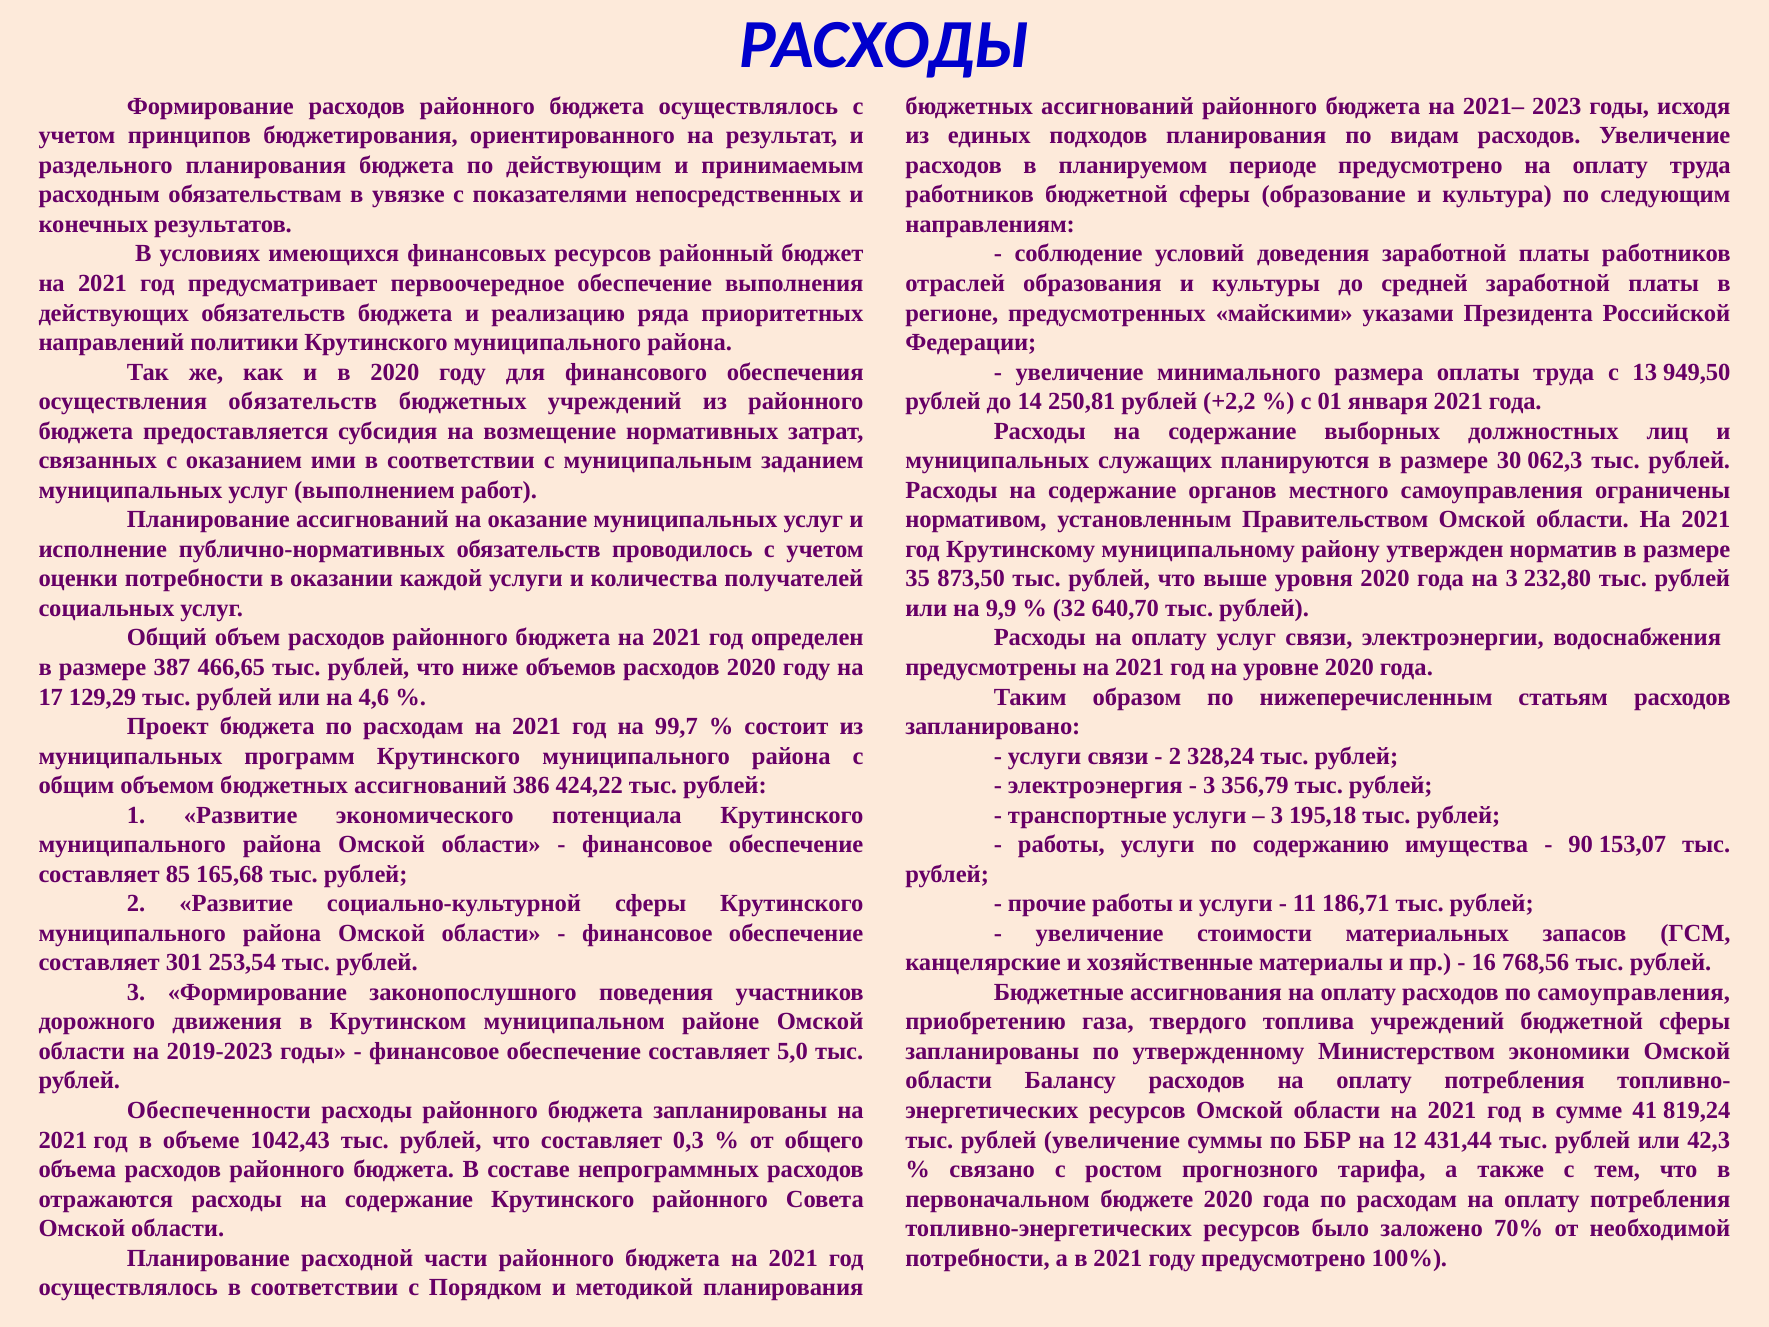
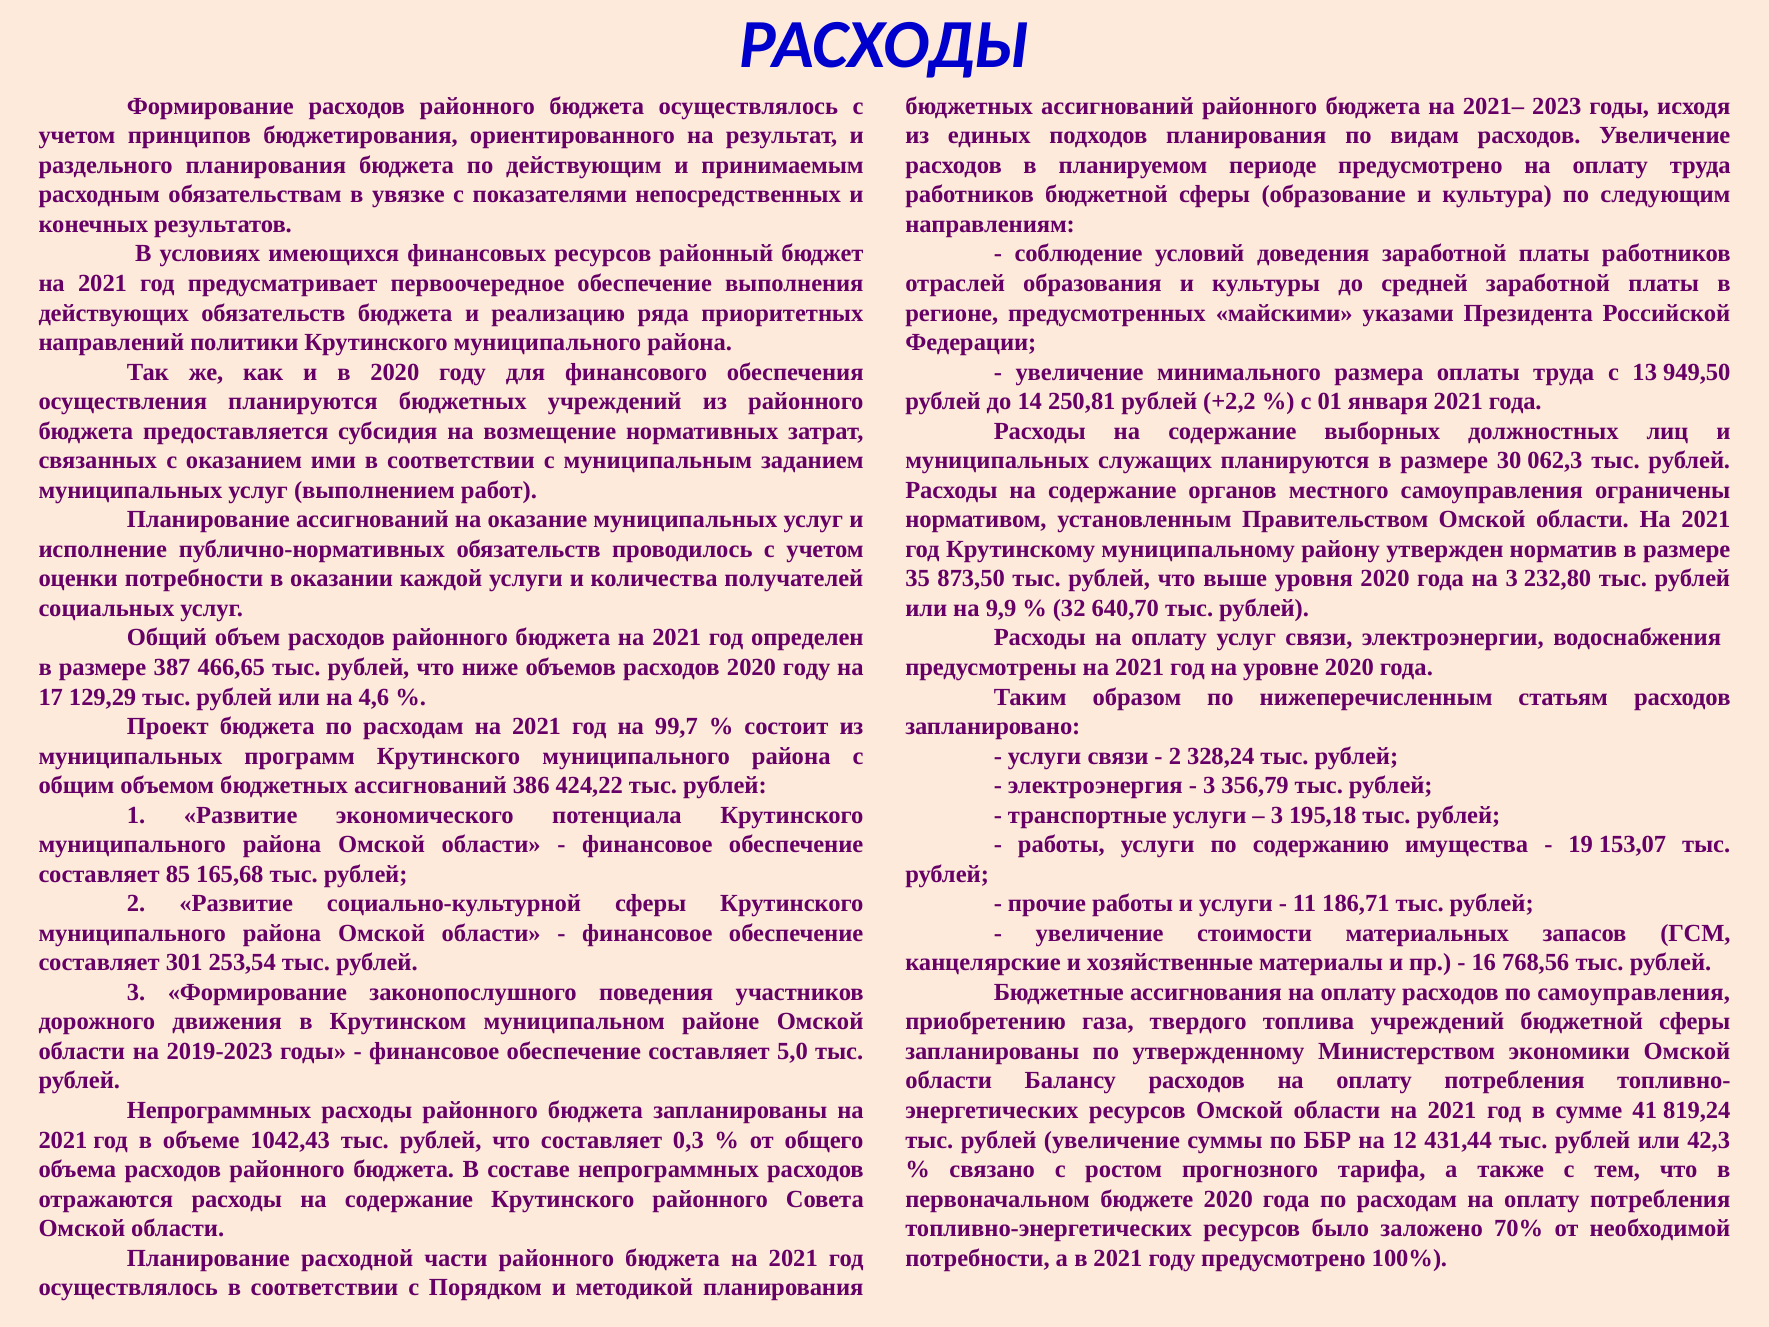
осуществления обязательств: обязательств -> планируются (303, 401)
90: 90 -> 19 (1581, 844)
Обеспеченности: Обеспеченности -> Непрограммных (219, 1110)
